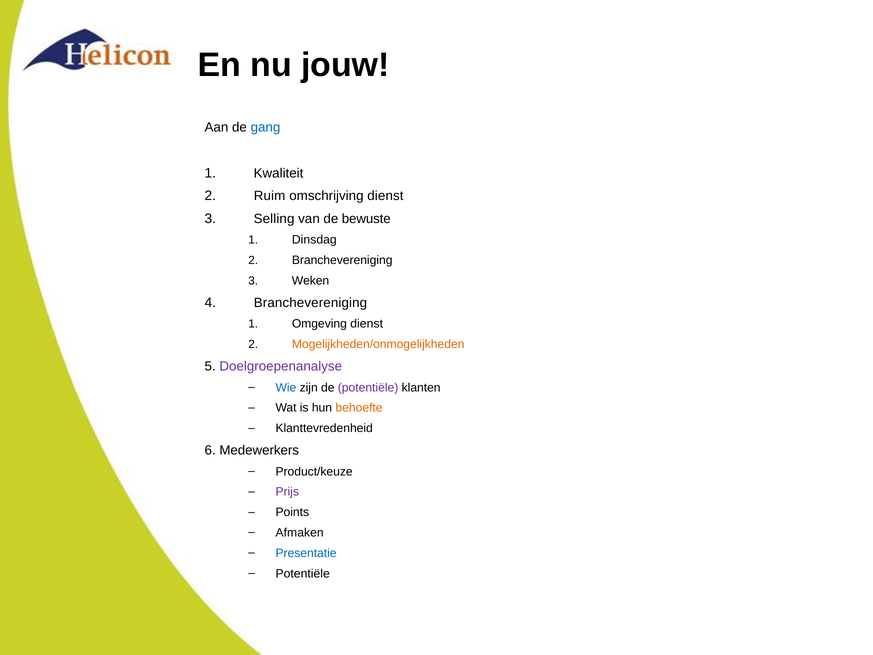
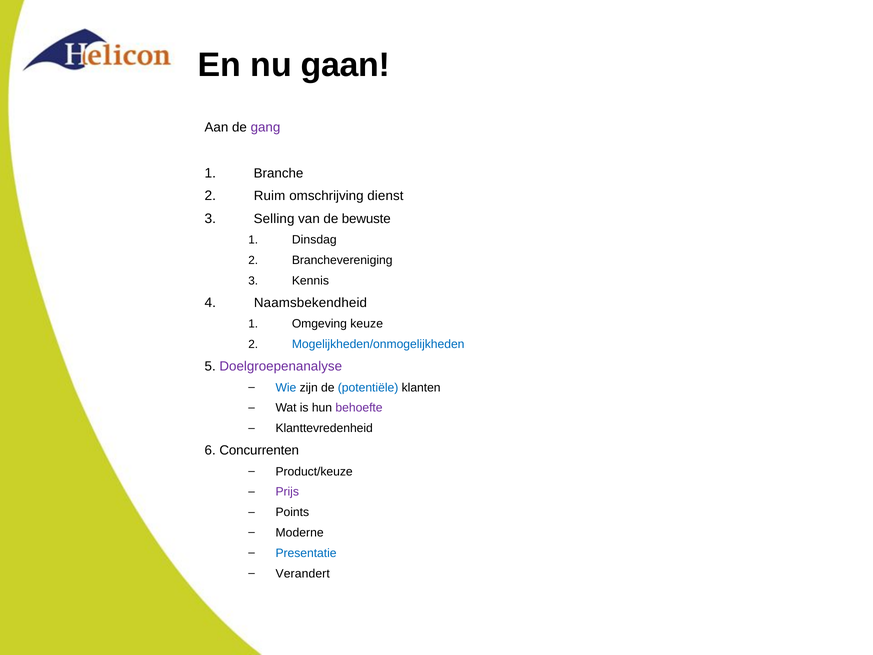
jouw: jouw -> gaan (345, 65)
gang colour: blue -> purple (265, 128)
Kwaliteit: Kwaliteit -> Branche (279, 173)
Weken: Weken -> Kennis (310, 281)
Branchevereniging: Branchevereniging -> Naamsbekendheid (310, 303)
Omgeving dienst: dienst -> keuze (367, 324)
Mogelijkheden/onmogelijkheden colour: orange -> blue (378, 344)
potentiële colour: purple -> blue (368, 387)
behoefte colour: orange -> purple (359, 408)
Medewerkers: Medewerkers -> Concurrenten (259, 450)
Afmaken: Afmaken -> Moderne (300, 533)
Potentiële: Potentiële -> Verandert (303, 573)
